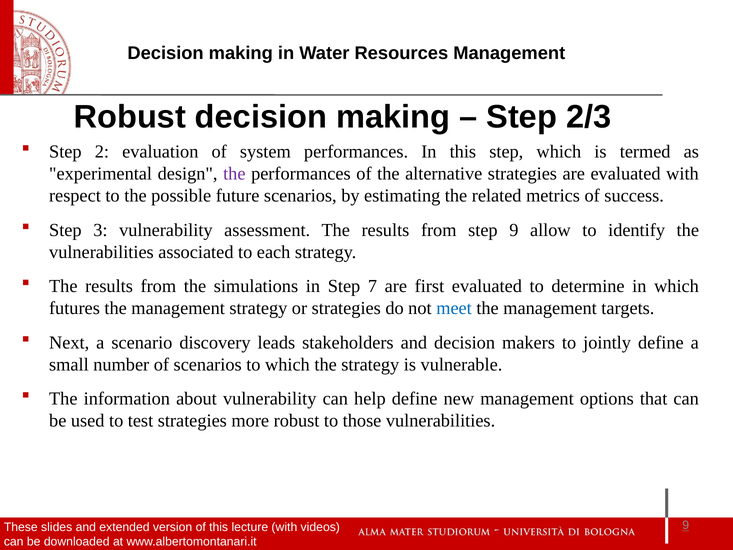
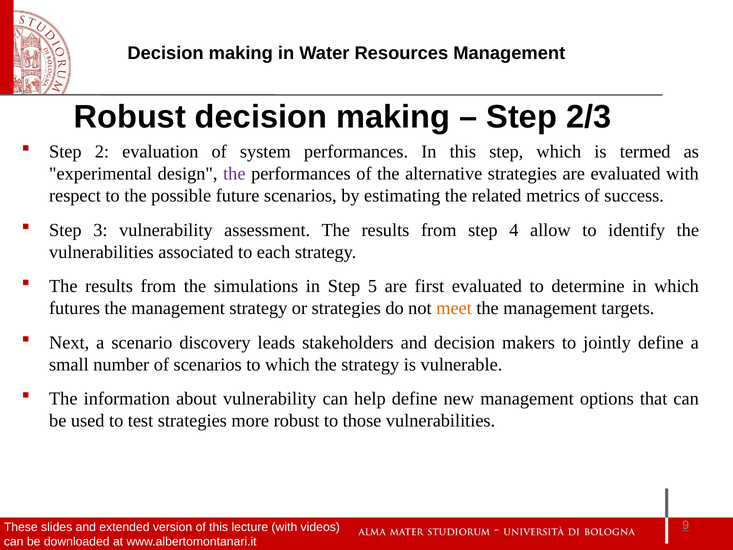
step 9: 9 -> 4 (514, 230)
7: 7 -> 5 (373, 286)
meet colour: blue -> orange (454, 308)
